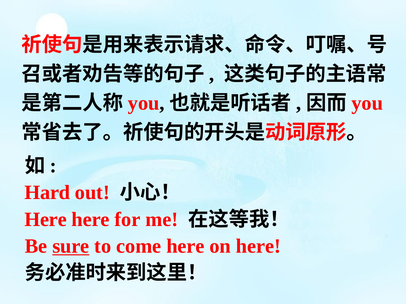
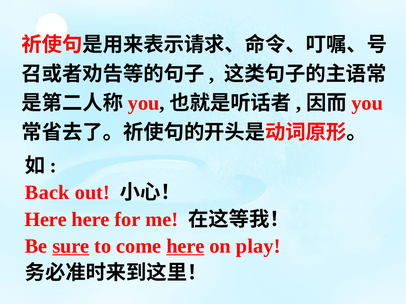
Hard: Hard -> Back (47, 193)
here underline: none -> present (185, 247)
on here: here -> play (258, 247)
